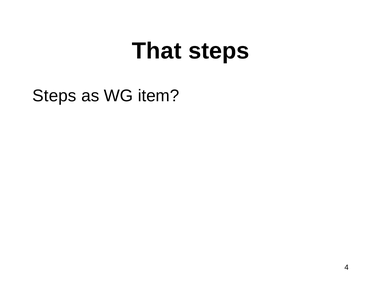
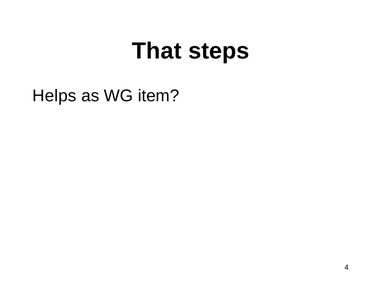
Steps: Steps -> Helps (54, 96)
